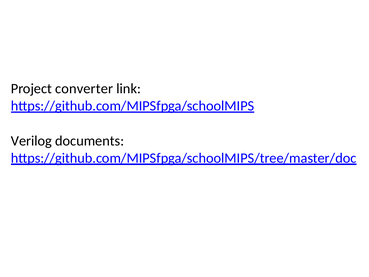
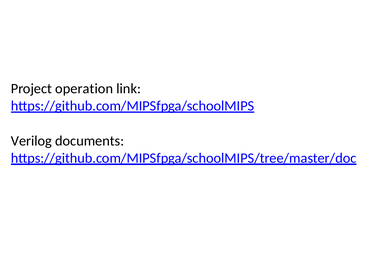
converter: converter -> operation (84, 89)
